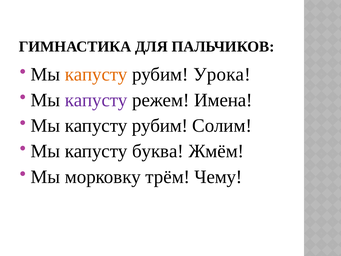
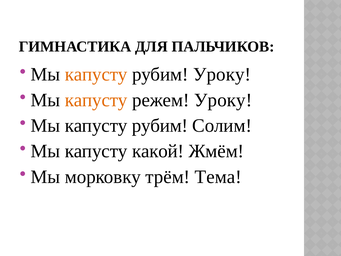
рубим Урока: Урока -> Уроку (222, 74)
капусту colour: purple -> orange (96, 100)
режем Имена: Имена -> Уроку (223, 100)
буква: буква -> какой (158, 151)
Чему: Чему -> Тема (218, 177)
